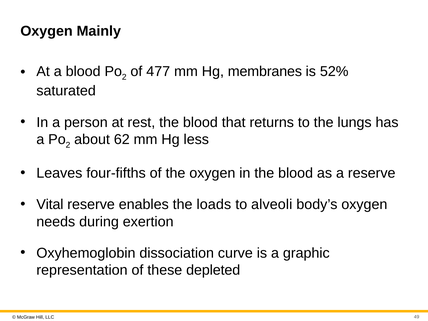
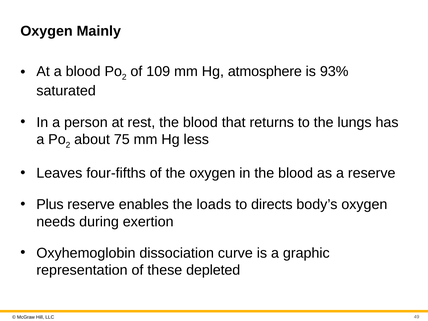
477: 477 -> 109 (158, 71)
membranes: membranes -> atmosphere (265, 71)
52%: 52% -> 93% (334, 71)
62: 62 -> 75 (122, 139)
Vital: Vital -> Plus (50, 205)
alveoli: alveoli -> directs (272, 205)
